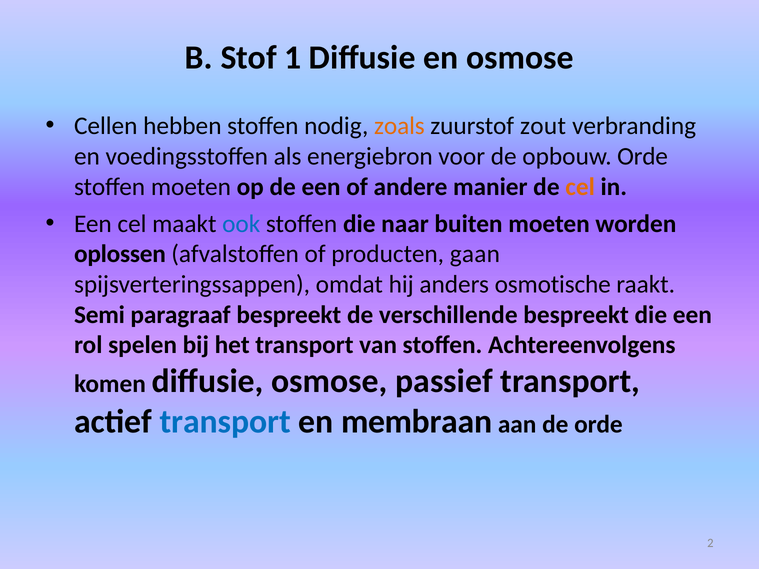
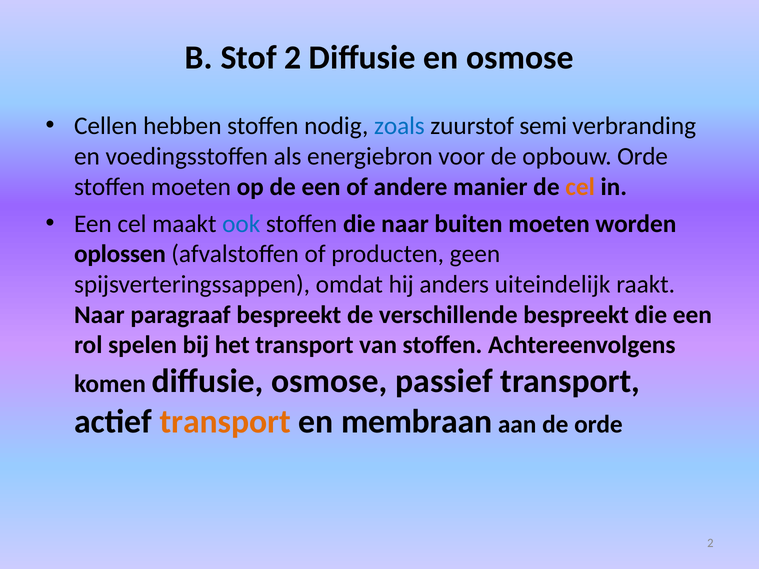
Stof 1: 1 -> 2 (293, 57)
zoals colour: orange -> blue (399, 126)
zout: zout -> semi (543, 126)
gaan: gaan -> geen (475, 254)
osmotische: osmotische -> uiteindelijk (553, 285)
Semi: Semi -> Naar (99, 315)
transport colour: blue -> orange (225, 422)
